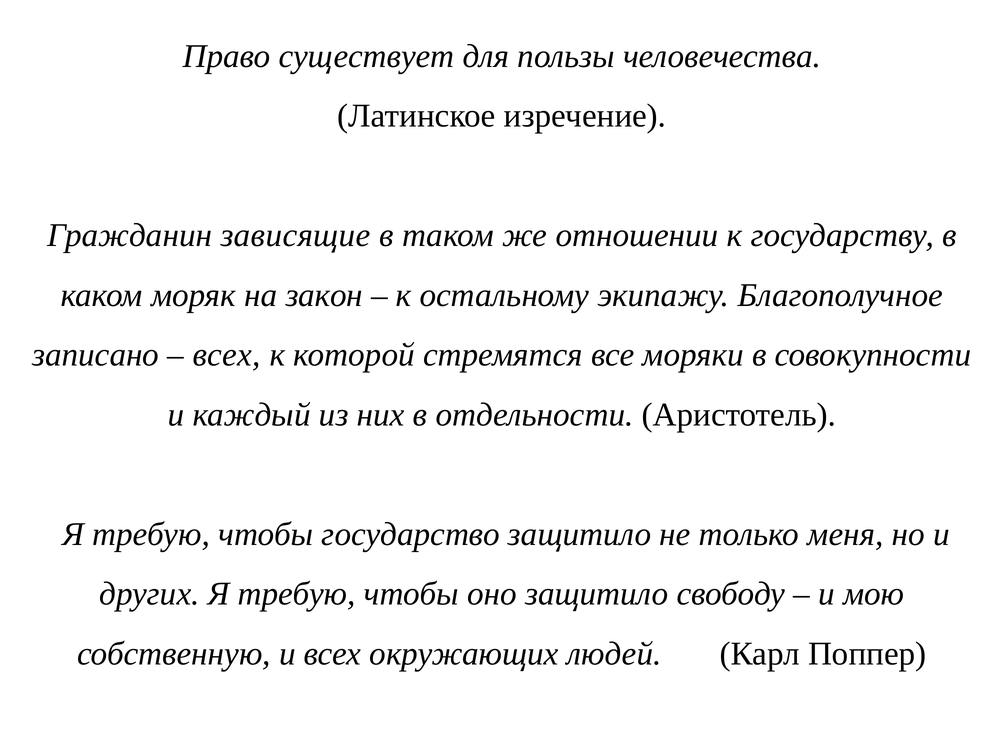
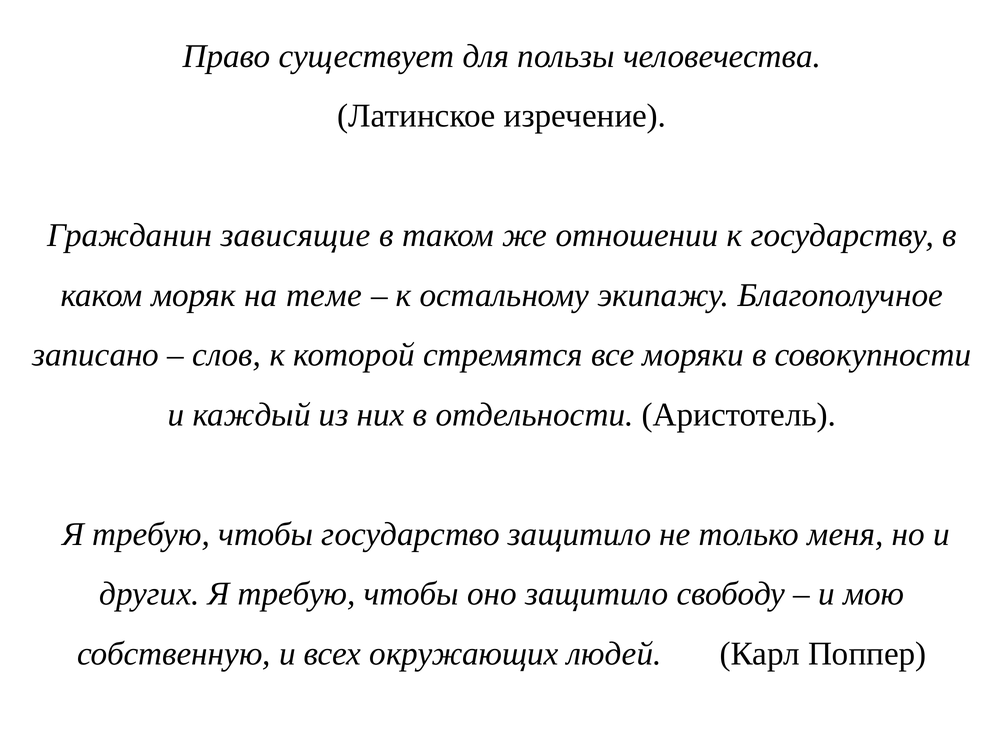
закон: закон -> теме (324, 295)
всех: всех -> слов (227, 355)
